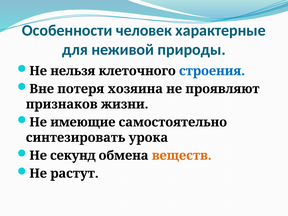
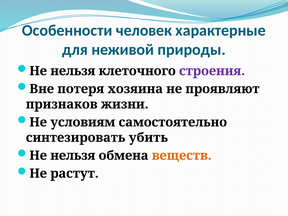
строения colour: blue -> purple (212, 71)
имеющие: имеющие -> условиям (83, 122)
урока: урока -> убить (148, 138)
секунд: секунд -> нельзя (73, 156)
